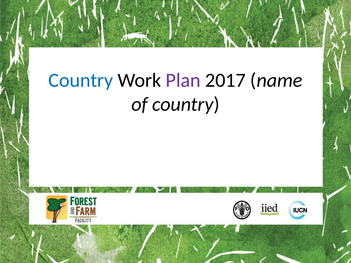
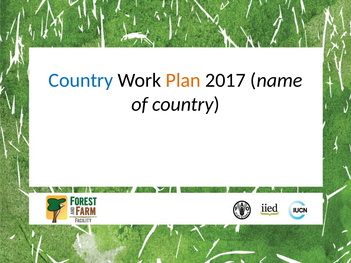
Plan colour: purple -> orange (183, 80)
